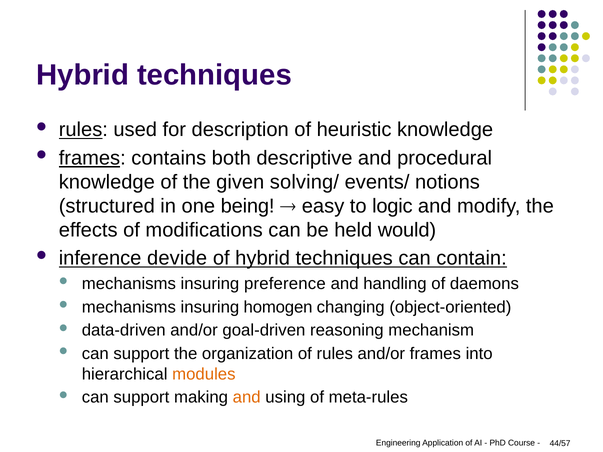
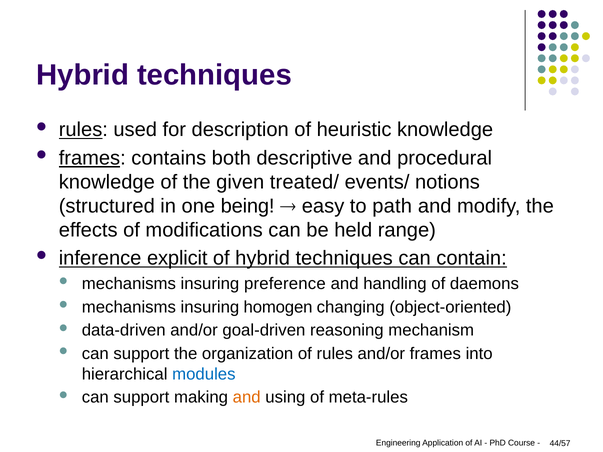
solving/: solving/ -> treated/ (304, 182)
logic: logic -> path (392, 206)
would: would -> range (407, 230)
devide: devide -> explicit (177, 258)
modules colour: orange -> blue (204, 374)
